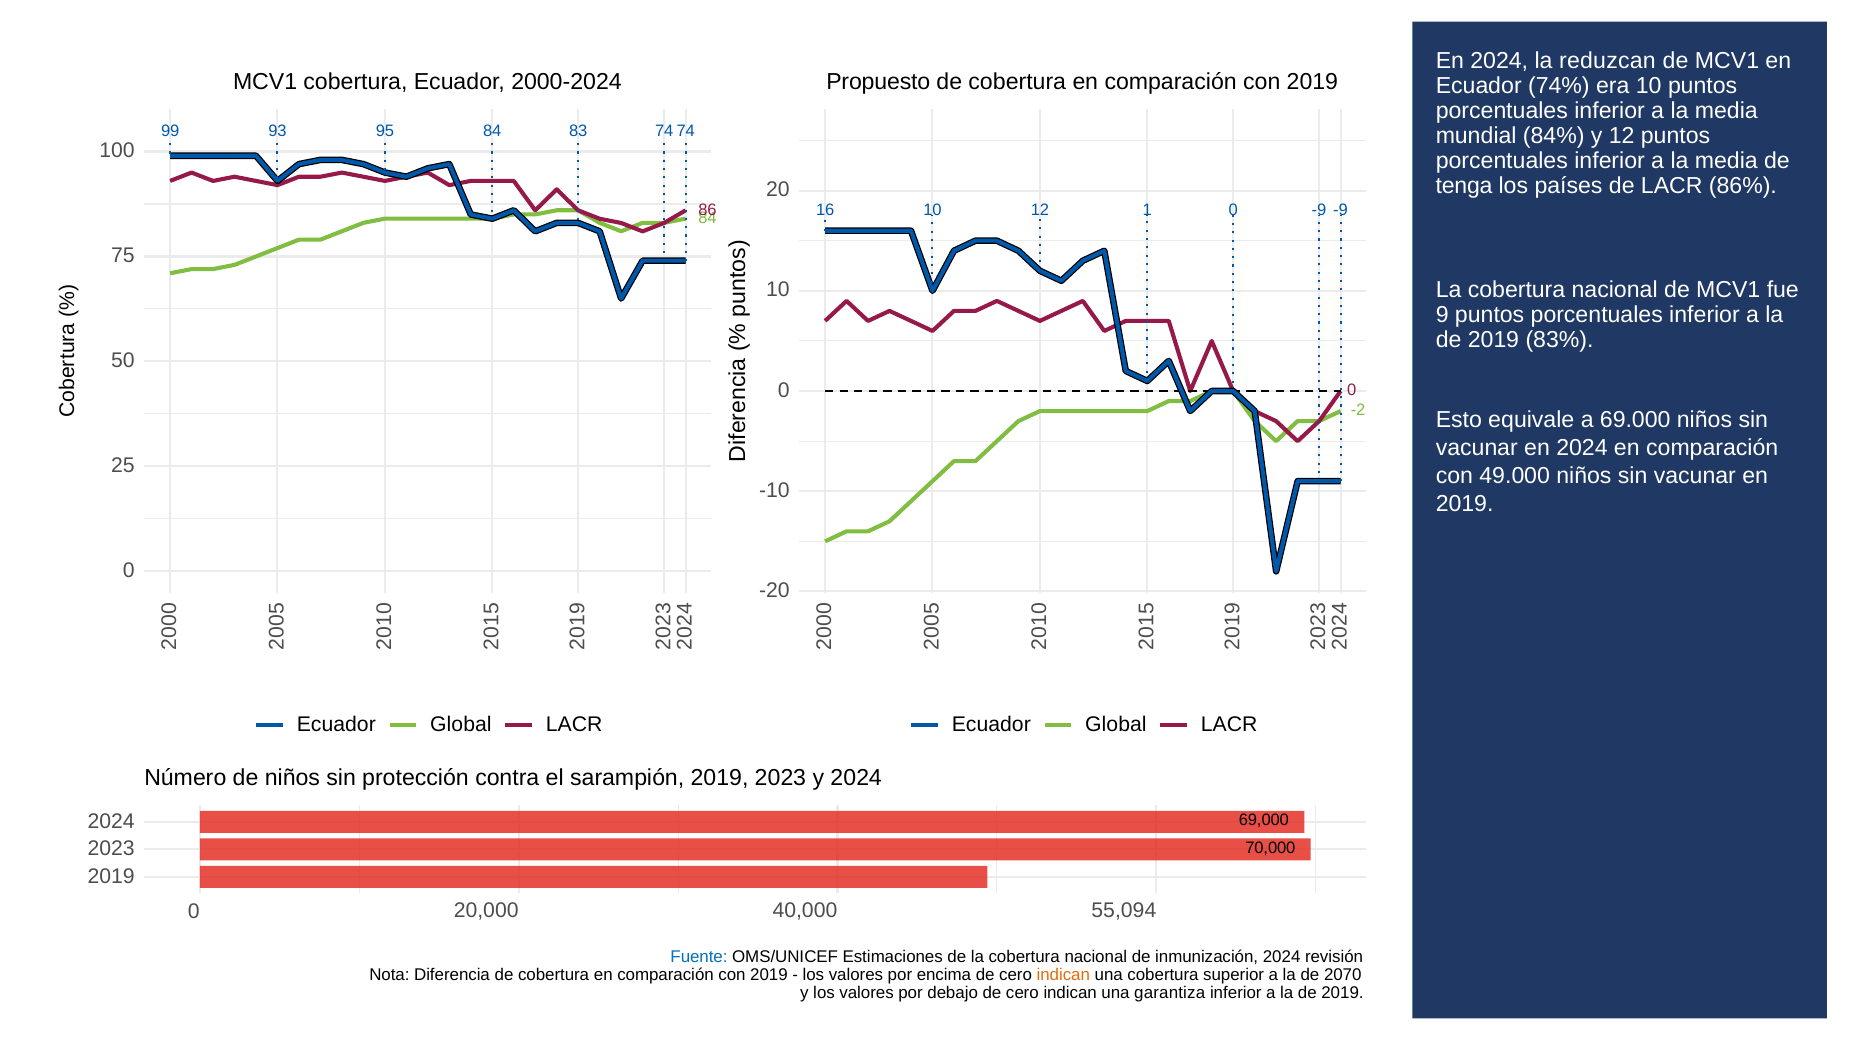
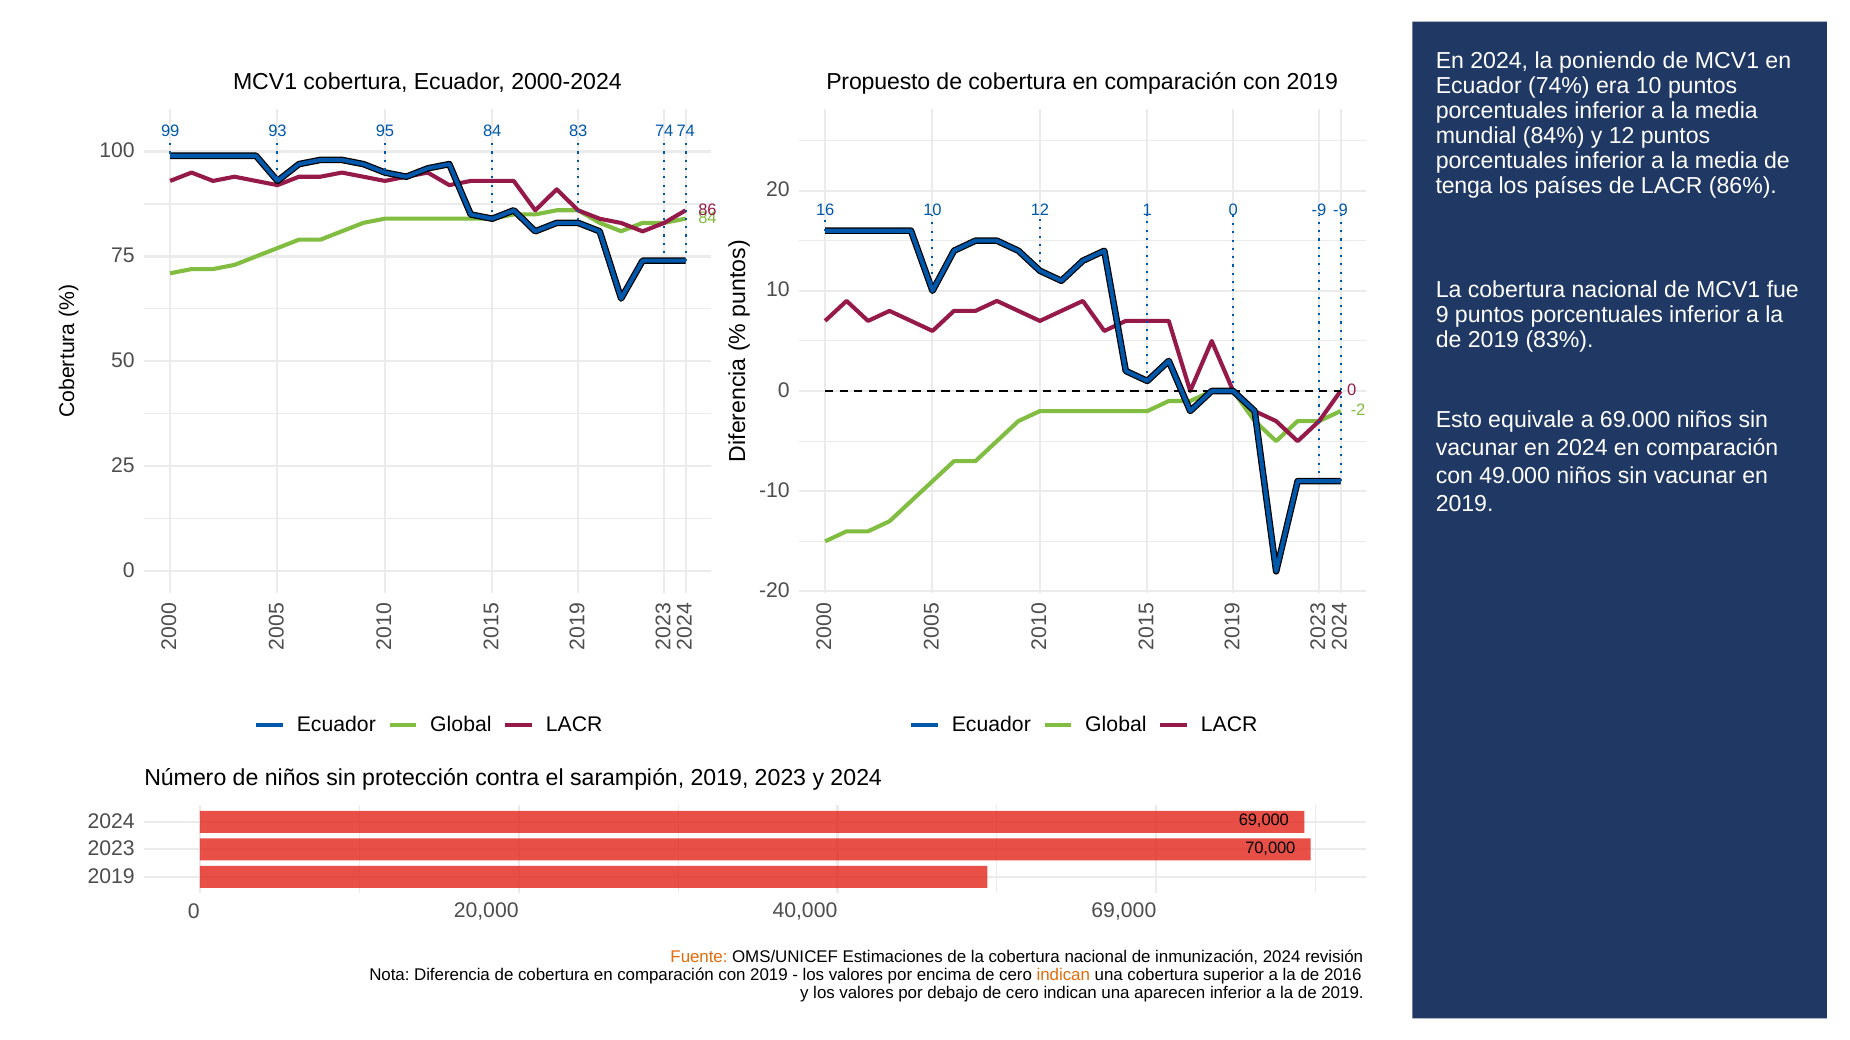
reduzcan: reduzcan -> poniendo (1607, 61)
40,000 55,094: 55,094 -> 69,000 (1124, 911)
Fuente colour: blue -> orange (699, 957)
2070: 2070 -> 2016 (1343, 975)
garantiza: garantiza -> aparecen (1170, 994)
